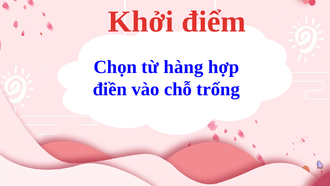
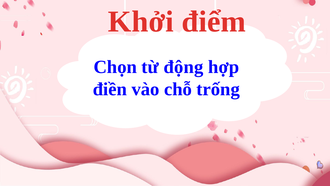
hàng: hàng -> động (183, 67)
